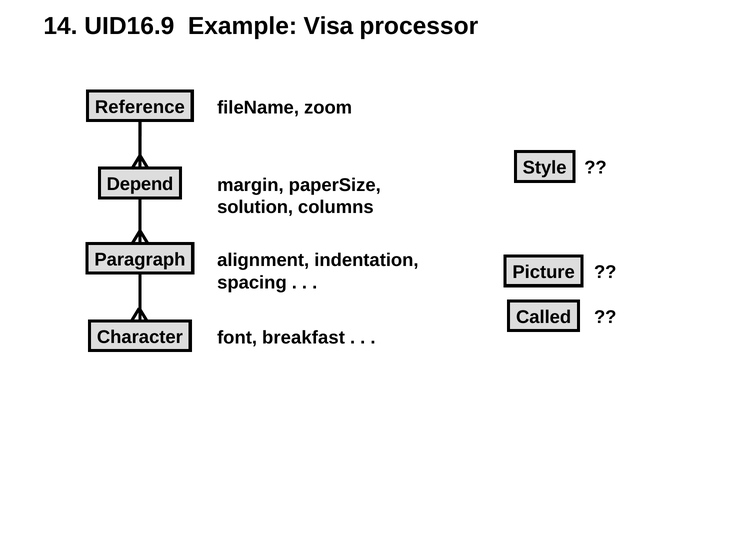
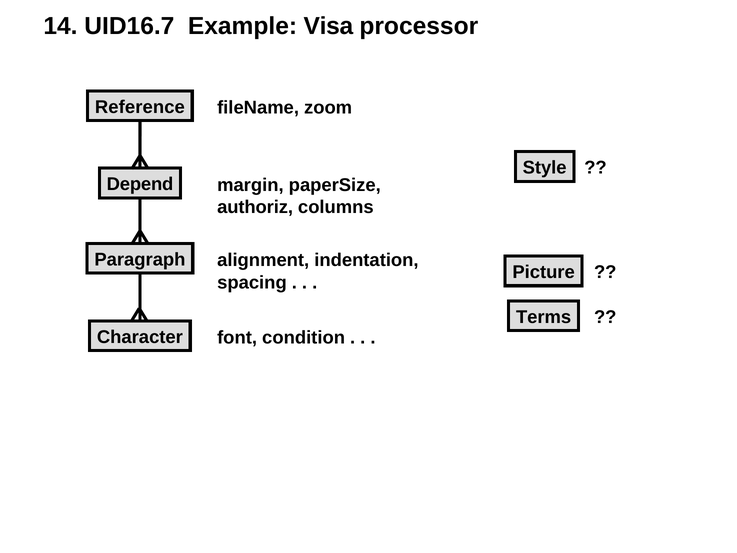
UID16.9: UID16.9 -> UID16.7 (129, 26)
solution: solution -> authoriz (255, 207)
Called: Called -> Terms (544, 317)
breakfast: breakfast -> condition (304, 338)
